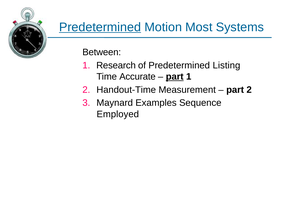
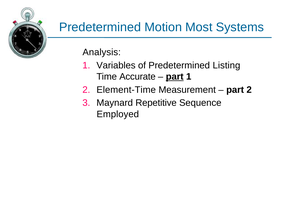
Predetermined underline: present -> none (100, 27)
Between: Between -> Analysis (102, 52)
Research: Research -> Variables (116, 65)
Handout-Time: Handout-Time -> Element-Time (126, 90)
Examples: Examples -> Repetitive (156, 103)
